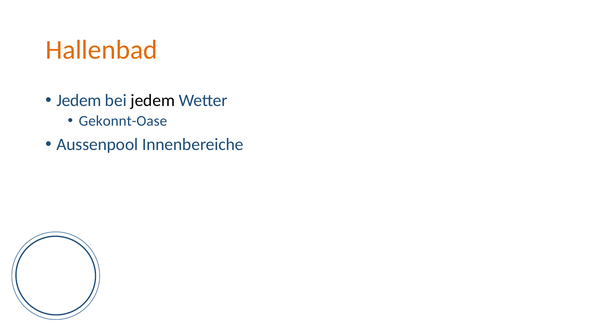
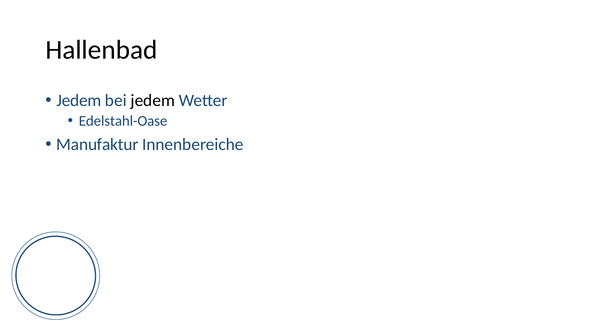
Hallenbad colour: orange -> black (101, 50)
Gekonnt-Oase: Gekonnt-Oase -> Edelstahl-Oase (123, 121)
Aussenpool: Aussenpool -> Manufaktur (97, 145)
